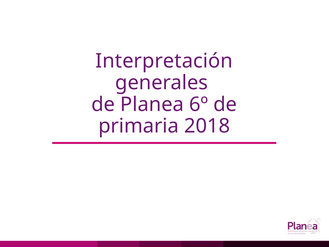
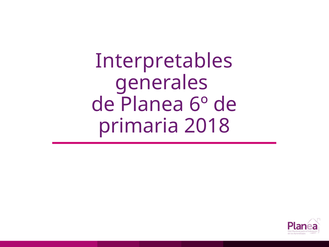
Interpretación: Interpretación -> Interpretables (164, 61)
